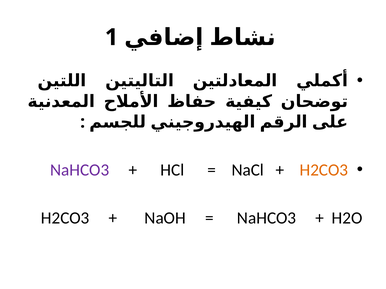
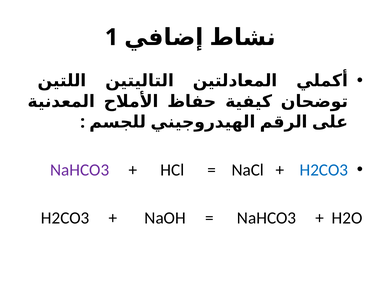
H2CO3 colour: orange -> blue (324, 170)
